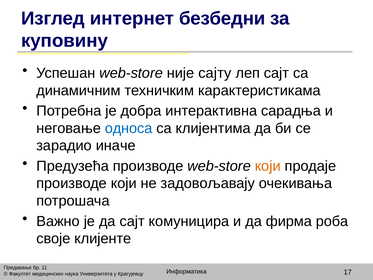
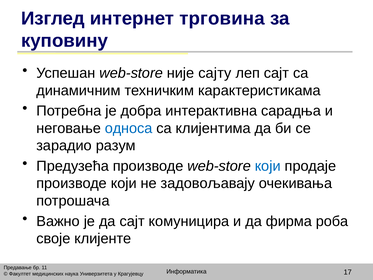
безбедни: безбедни -> трговина (222, 18)
иначе: иначе -> разум (116, 146)
који colour: orange -> blue (268, 166)
